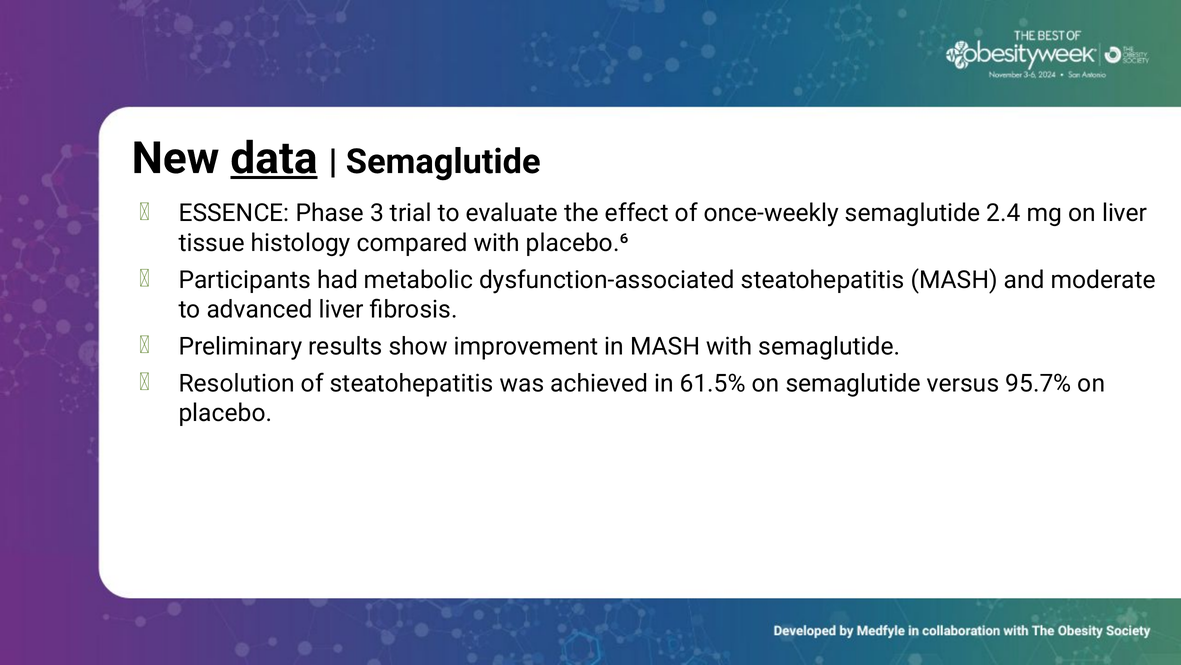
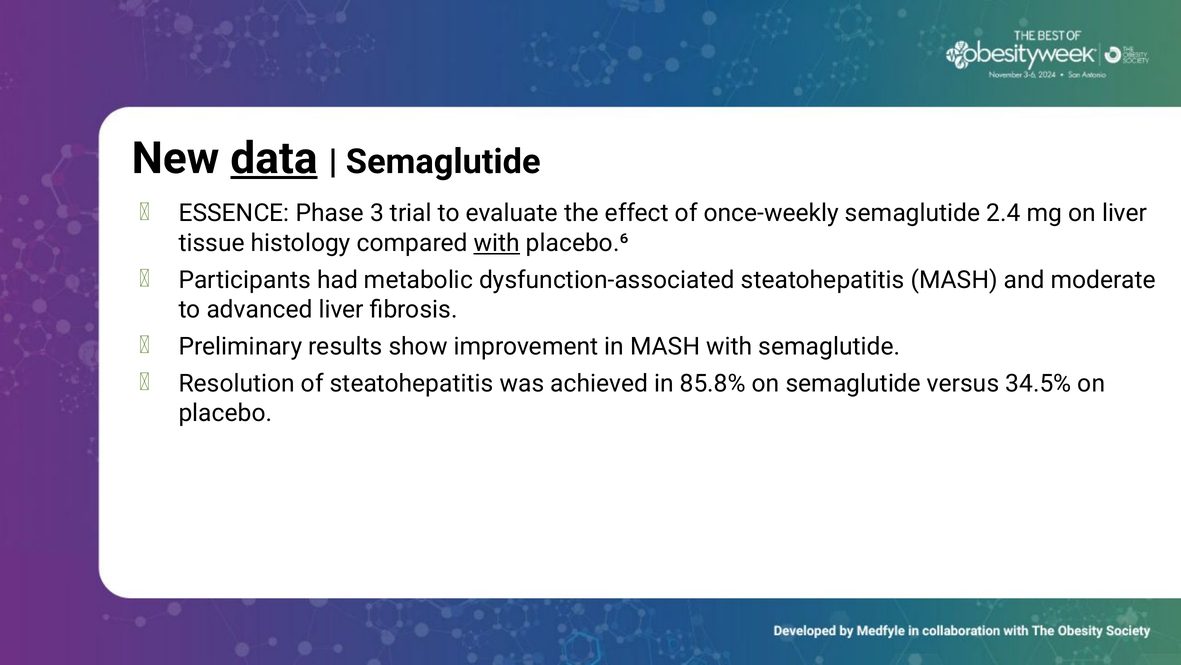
with underline: none -> present (497, 243)
61.5%: 61.5% -> 85.8% (713, 383)
95.7%: 95.7% -> 34.5% (1038, 383)
